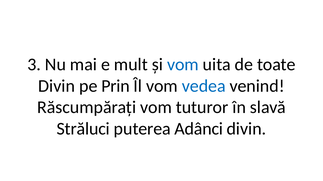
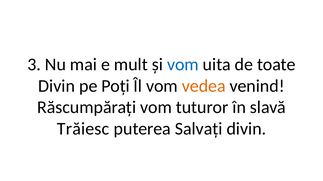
Prin: Prin -> Poți (116, 86)
vedea colour: blue -> orange (204, 86)
Străluci: Străluci -> Trăiesc (83, 129)
Adânci: Adânci -> Salvați (199, 129)
